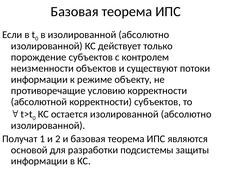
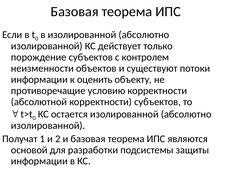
режиме: режиме -> оценить (95, 79)
